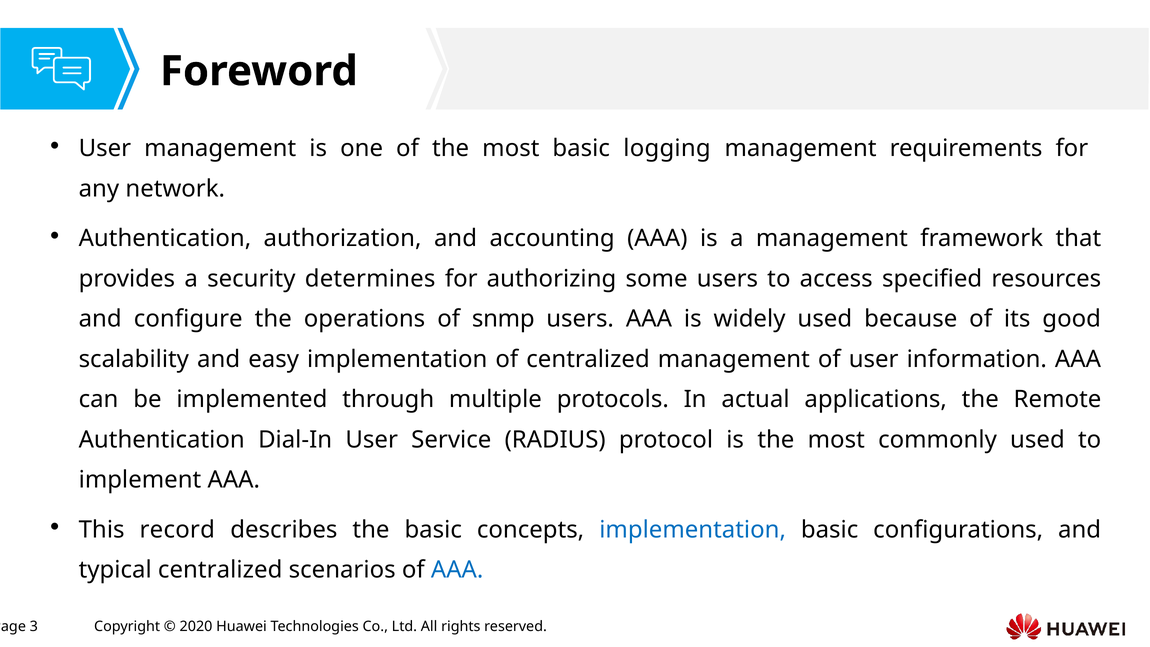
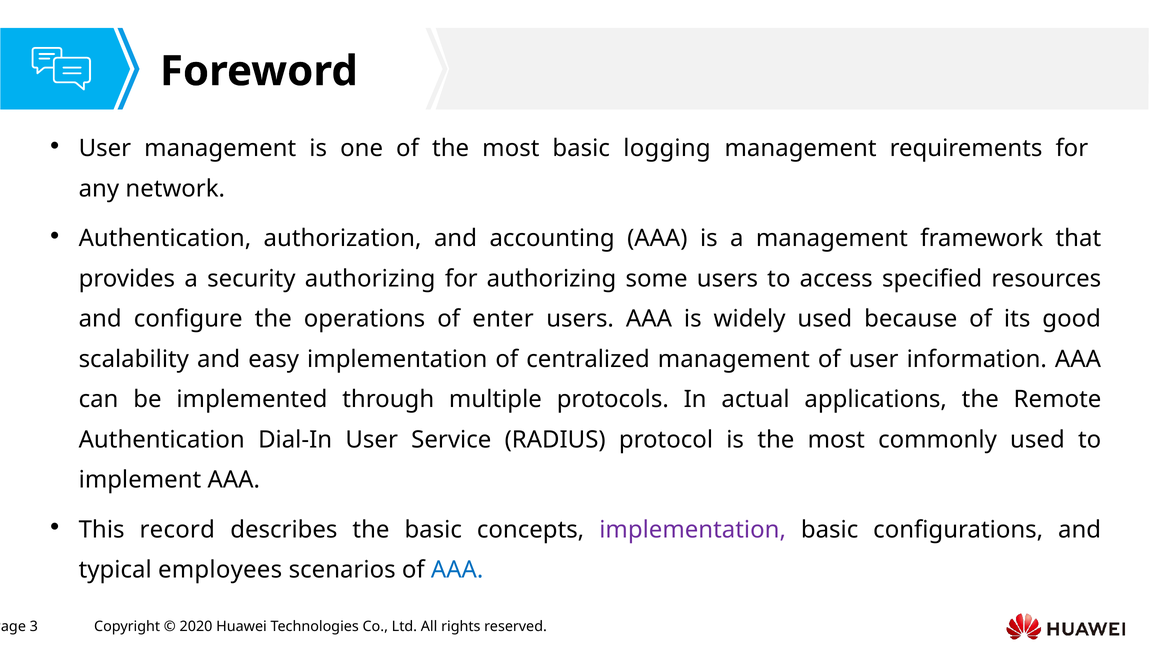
security determines: determines -> authorizing (370, 279)
snmp: snmp -> enter (503, 319)
implementation colour: blue -> purple (693, 530)
typical centralized: centralized -> employees (220, 570)
